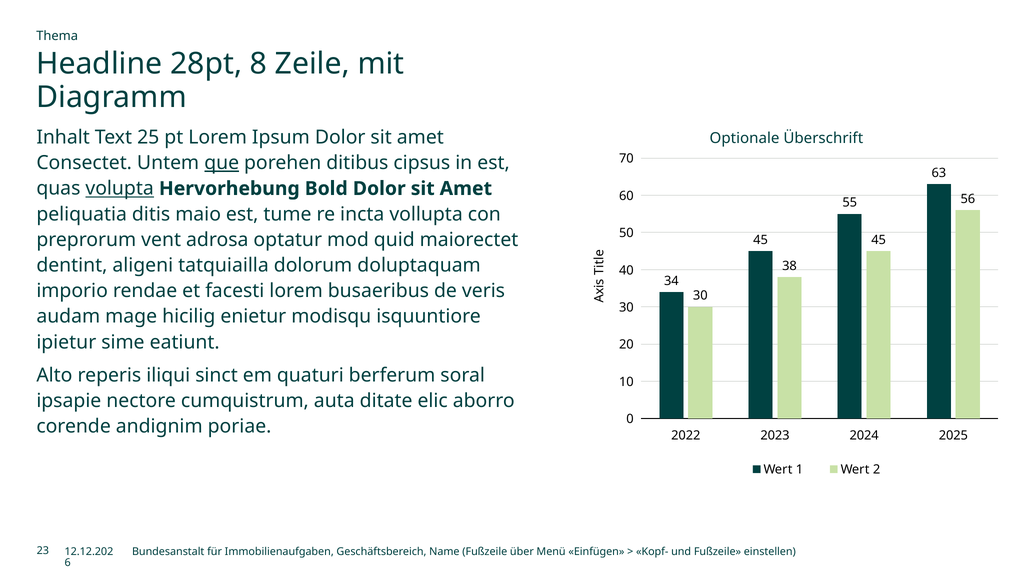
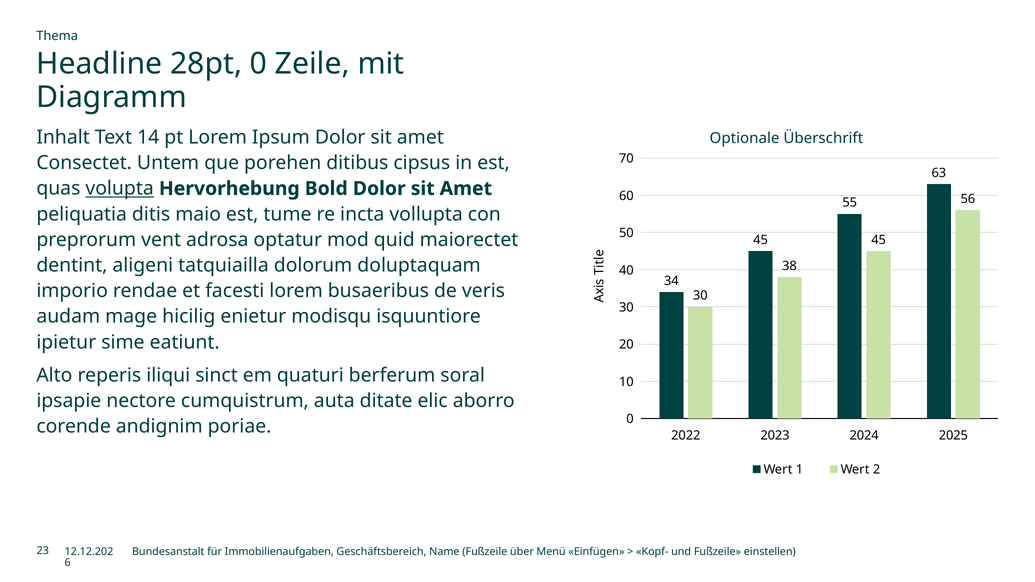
28pt 8: 8 -> 0 (259, 64)
25: 25 -> 14 (148, 137)
que underline: present -> none (222, 163)
